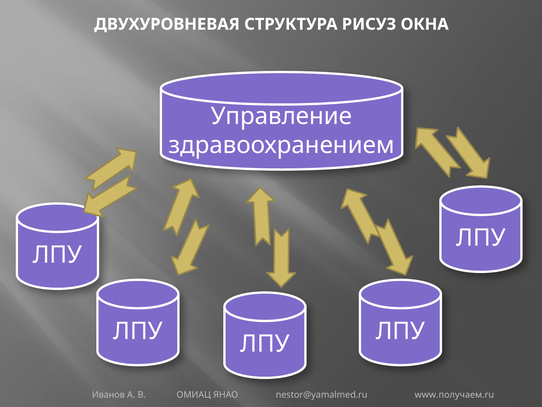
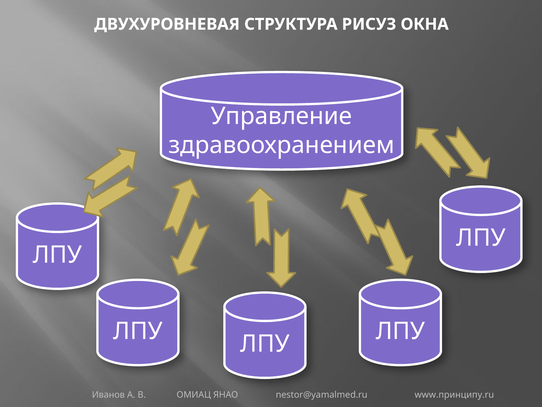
www.получаем.ru: www.получаем.ru -> www.принципу.ru (454, 394)
